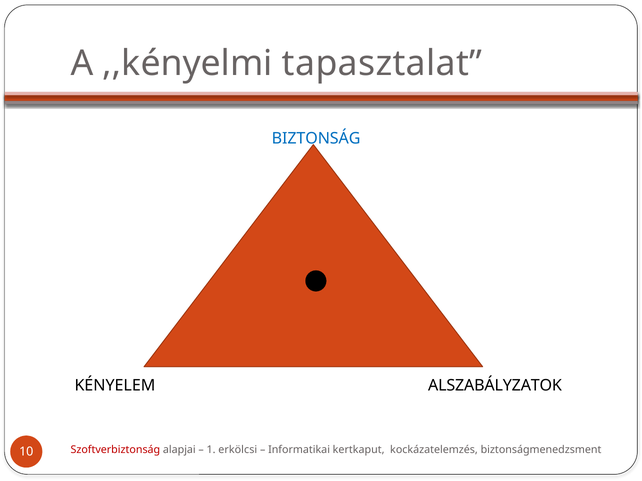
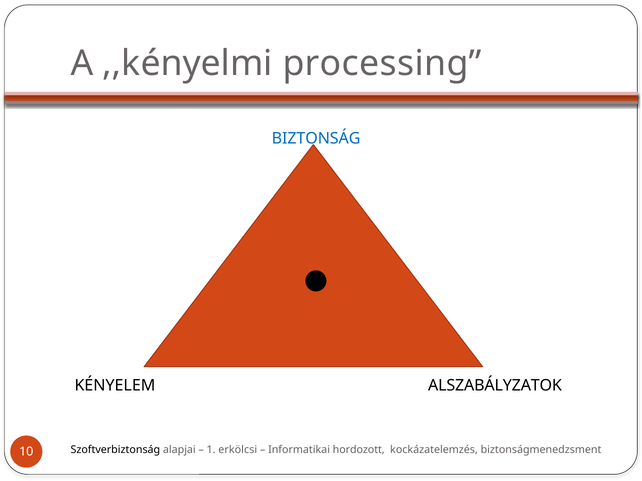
tapasztalat: tapasztalat -> processing (382, 64)
Szoftverbiztonság colour: red -> black (115, 450)
kertkaput: kertkaput -> hordozott (359, 450)
